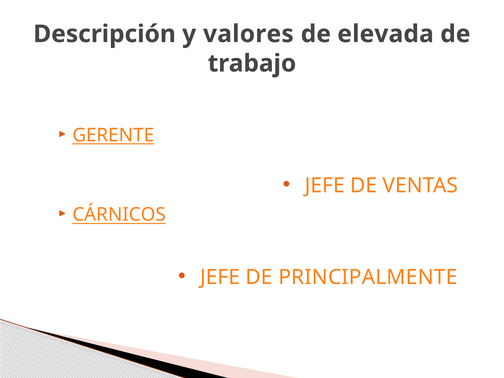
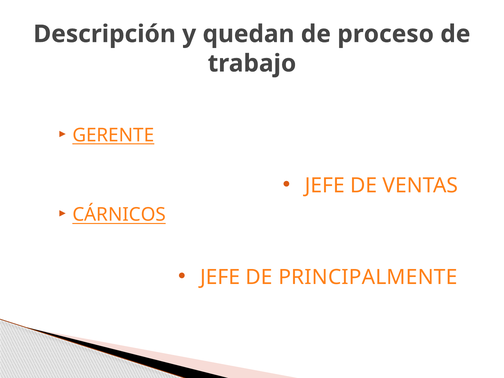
valores: valores -> quedan (249, 34)
elevada: elevada -> proceso (386, 34)
